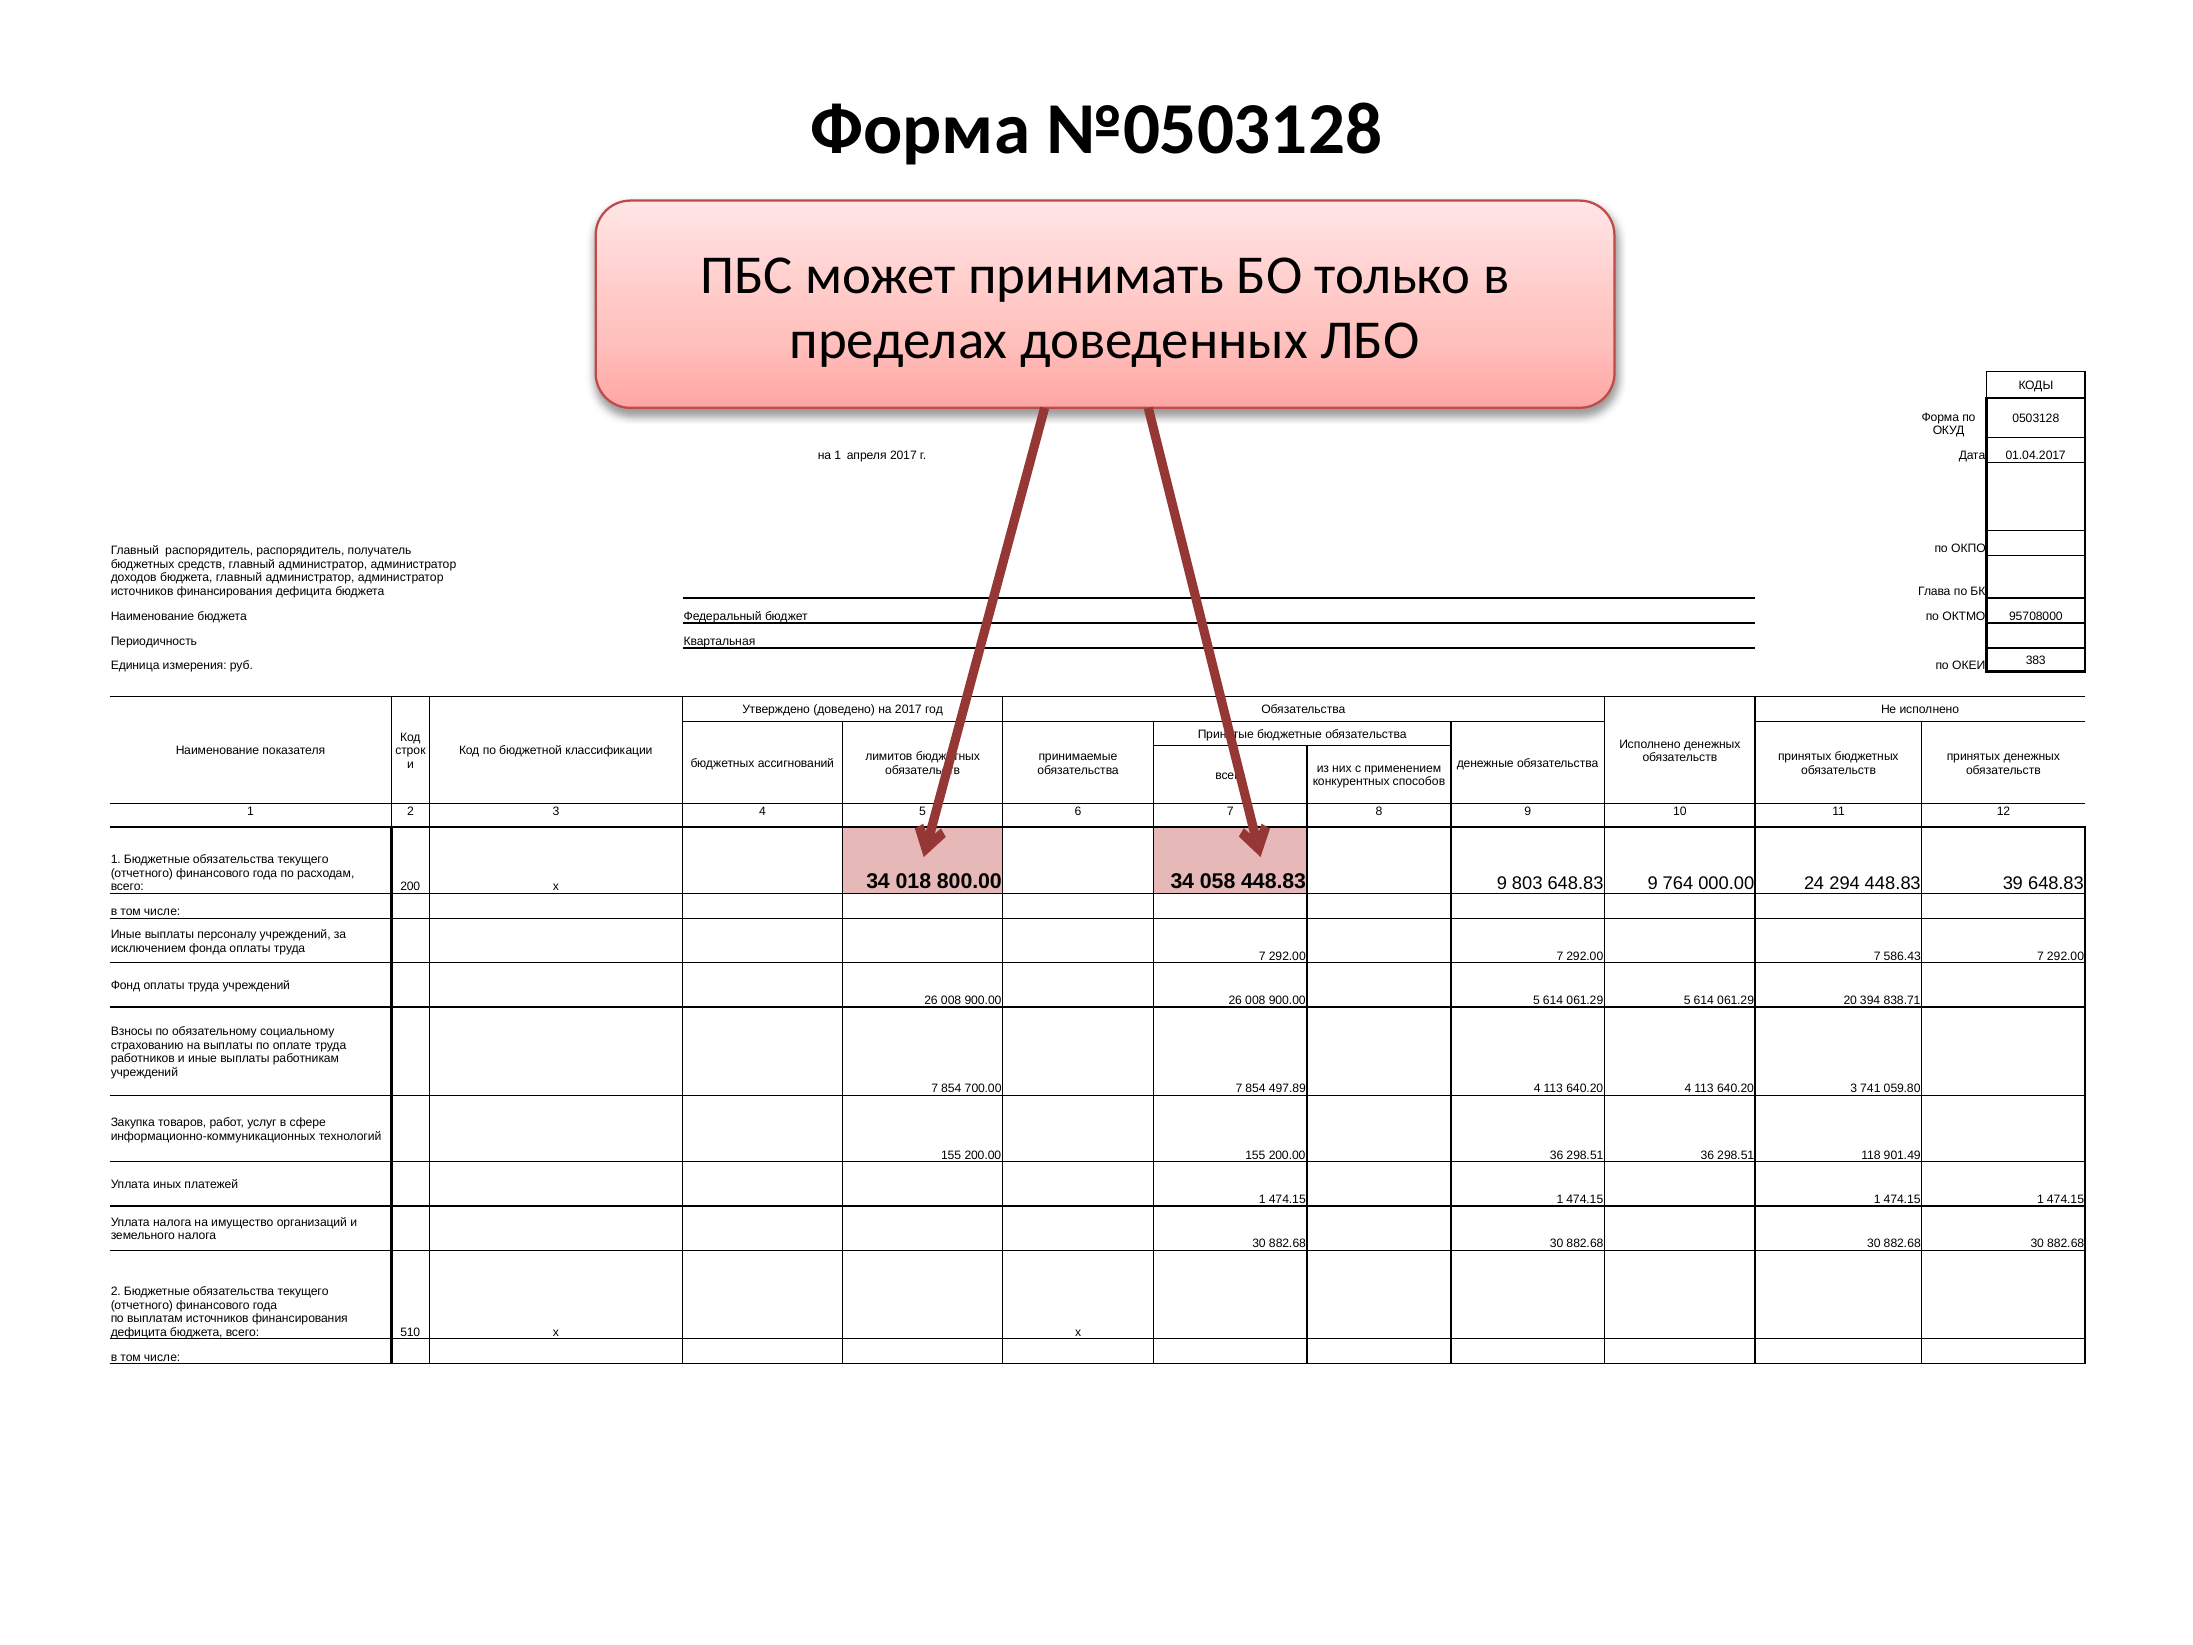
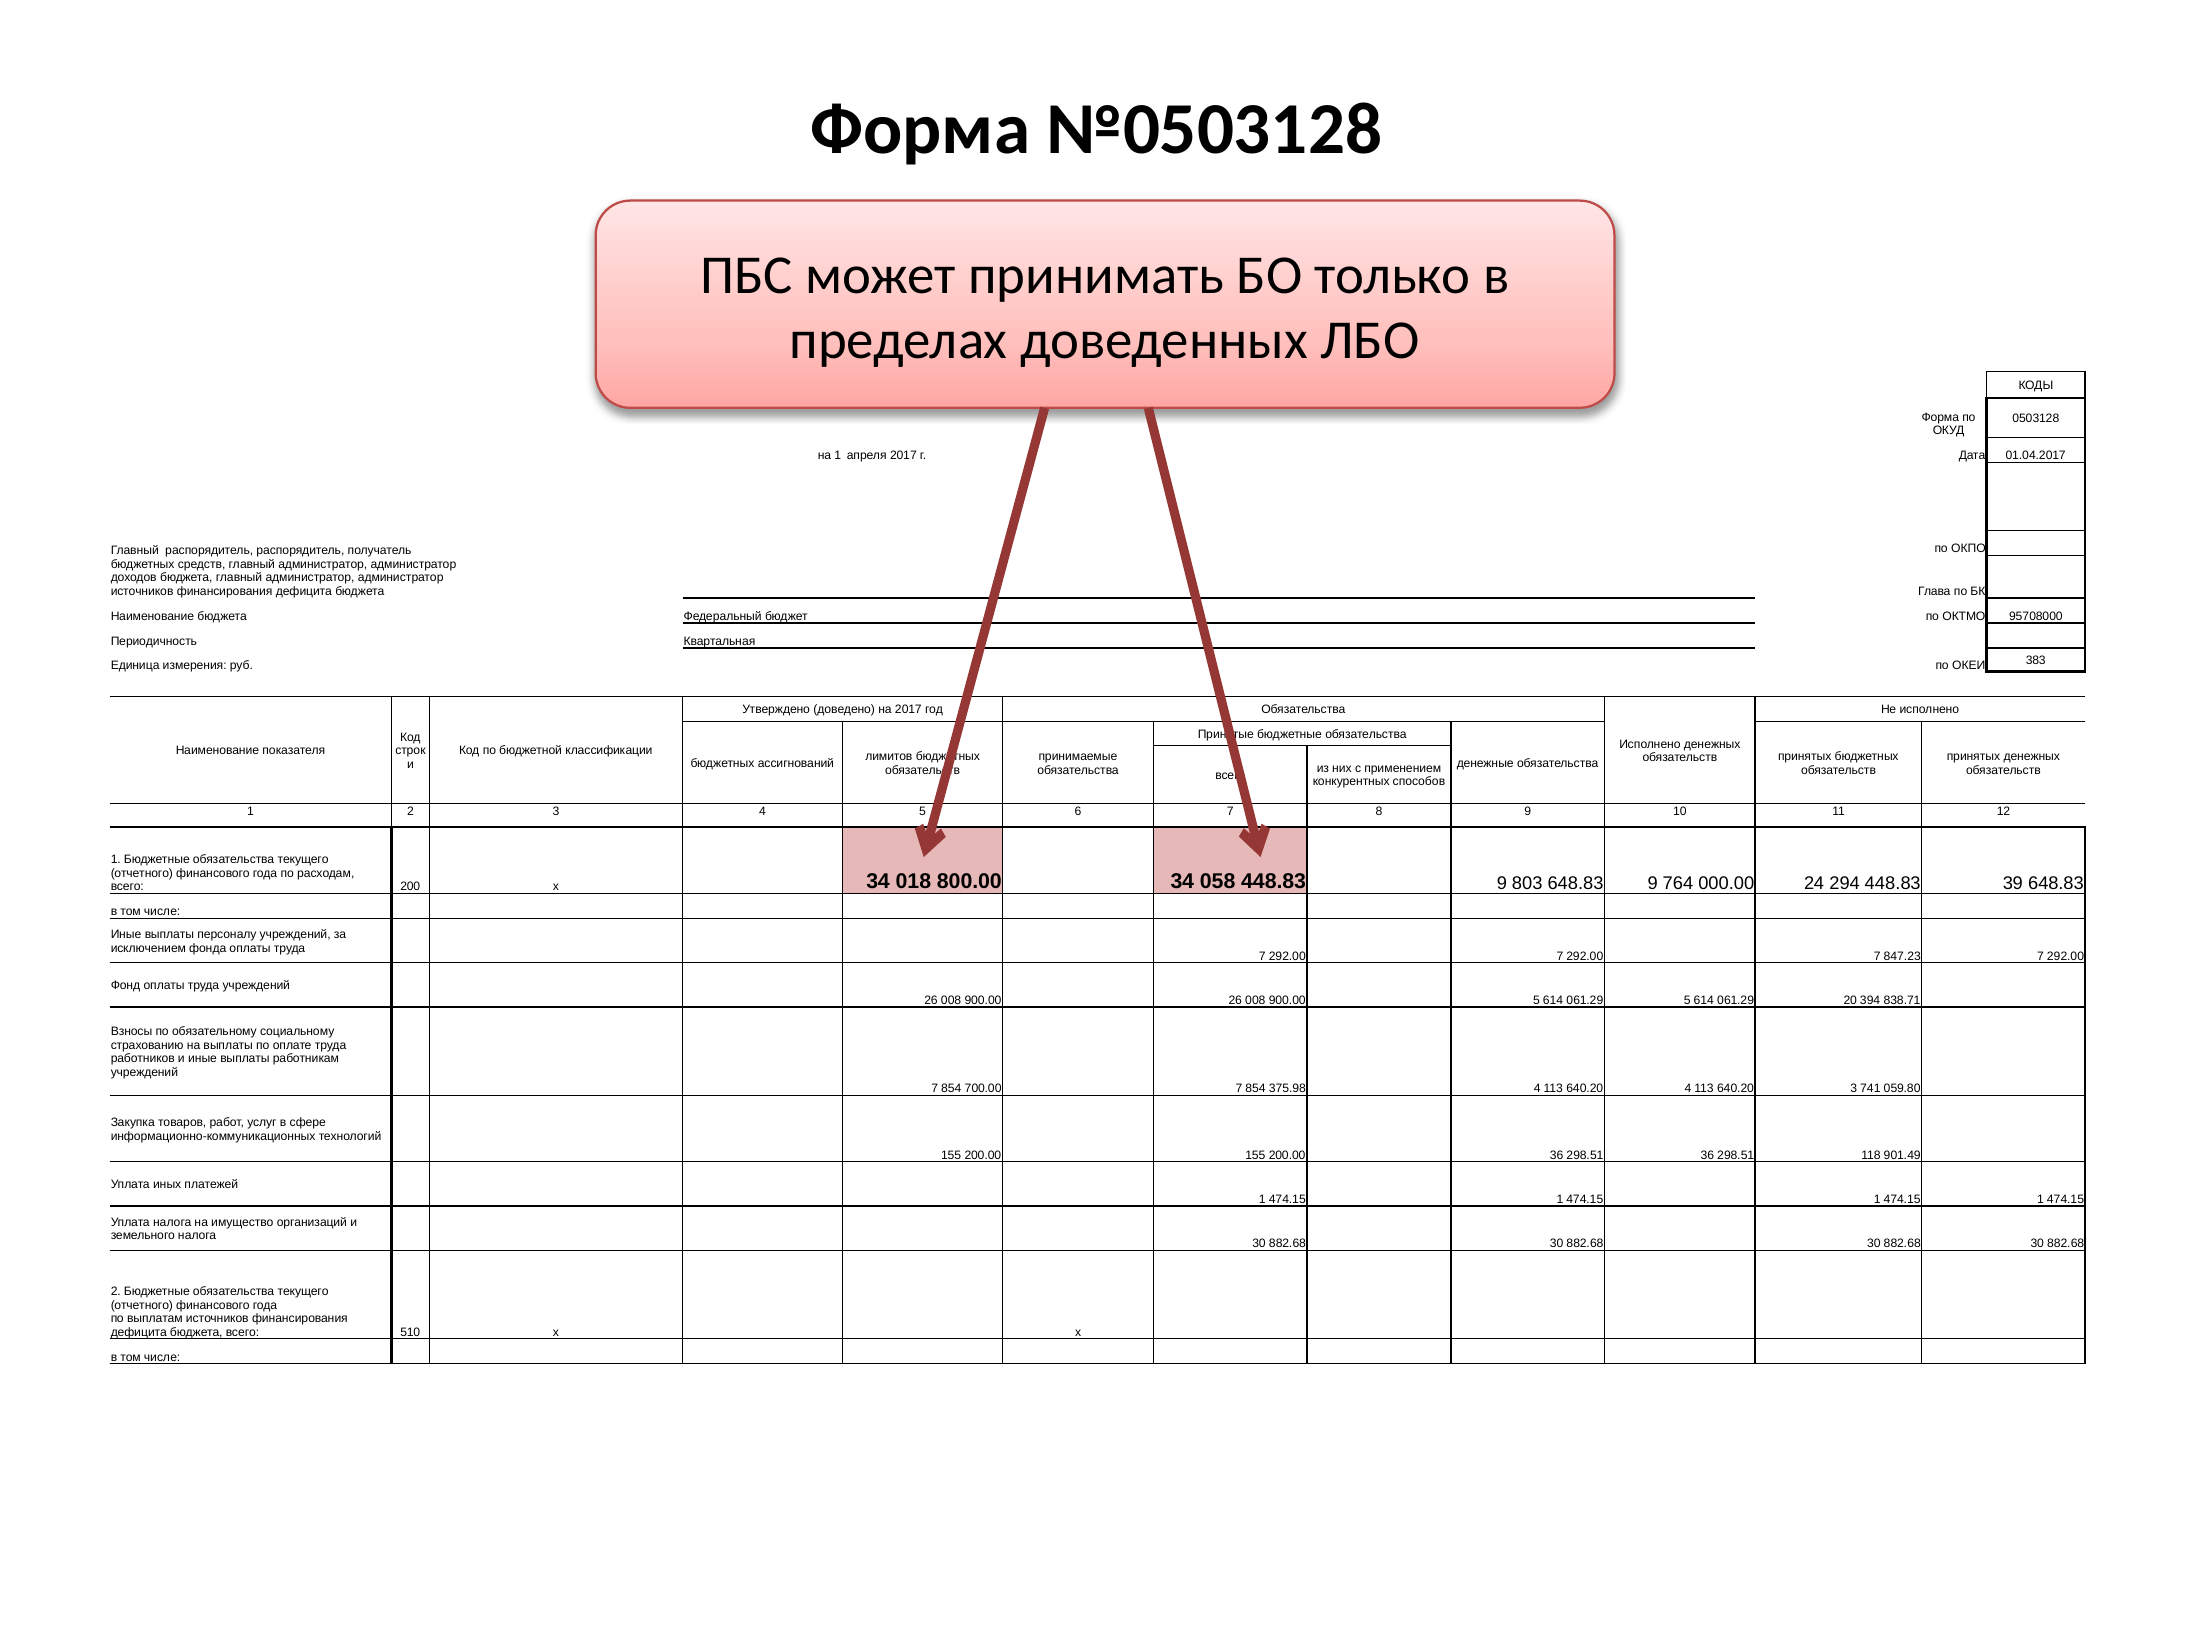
586.43: 586.43 -> 847.23 (1902, 956)
497.89: 497.89 -> 375.98 (1287, 1089)
